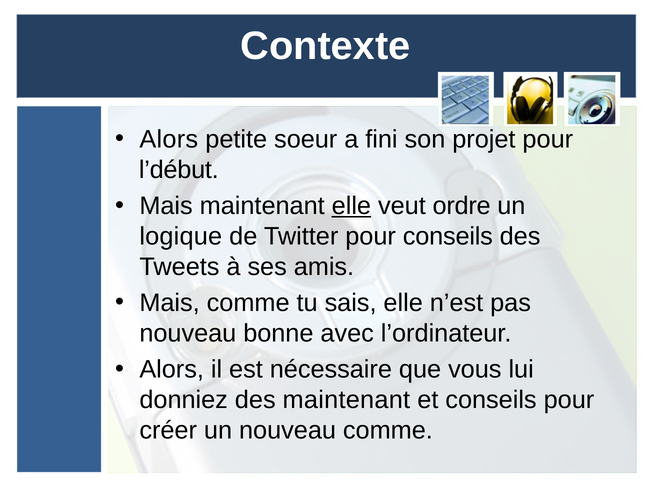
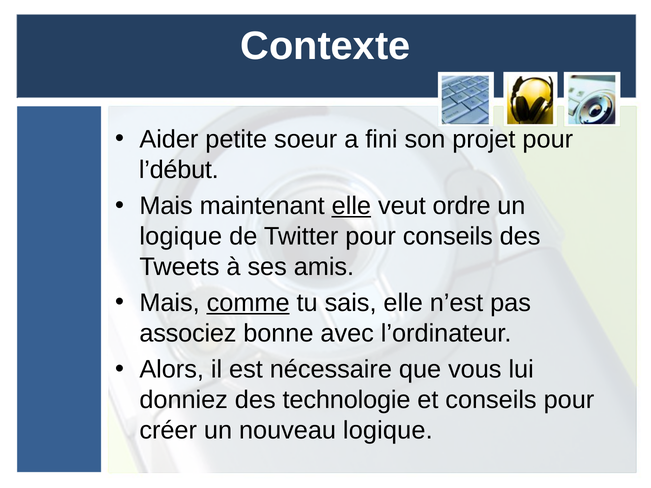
Alors: Alors -> Aider (169, 140)
comme underline: none -> present (248, 303)
nouveau: nouveau -> associez (188, 334)
des maintenant: maintenant -> technologie (347, 400)
nouveau comme: comme -> logique (388, 431)
